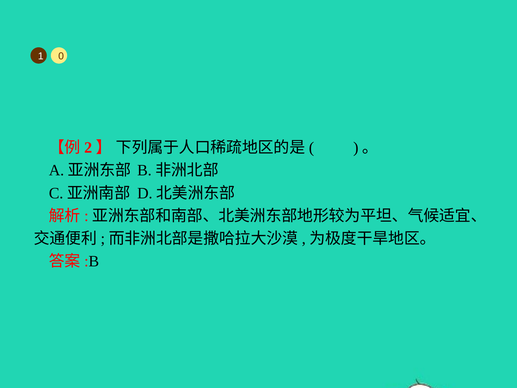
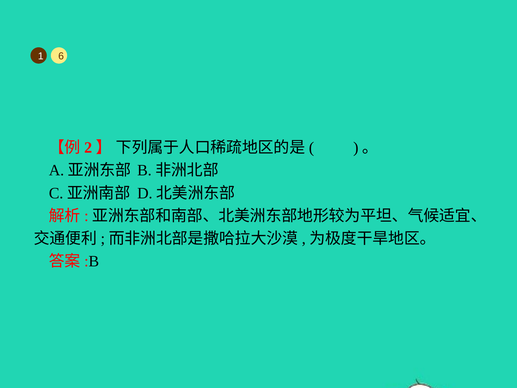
0: 0 -> 6 (61, 56)
